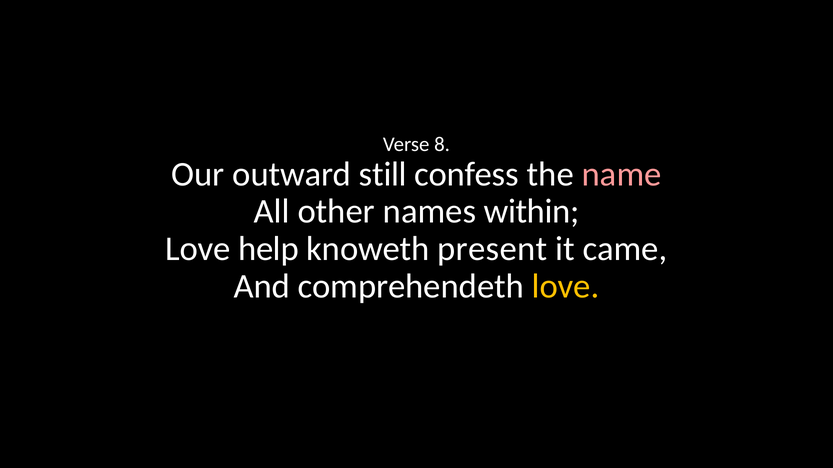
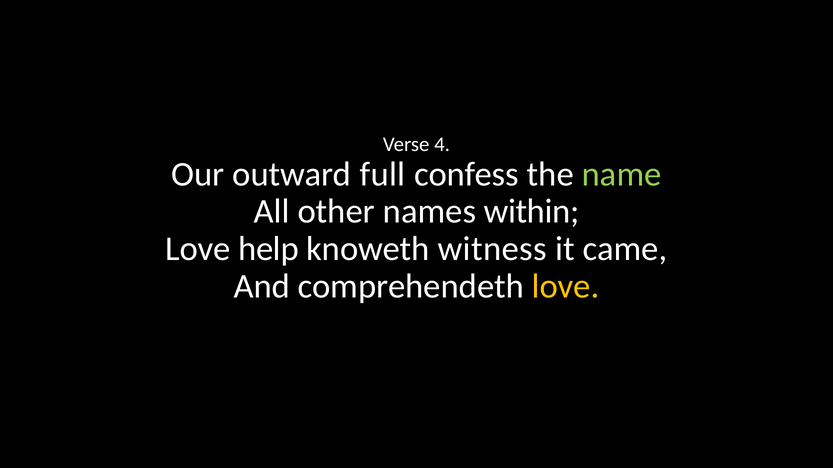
8: 8 -> 4 (442, 144)
still: still -> full (383, 174)
name colour: pink -> light green (622, 174)
present: present -> witness (492, 249)
